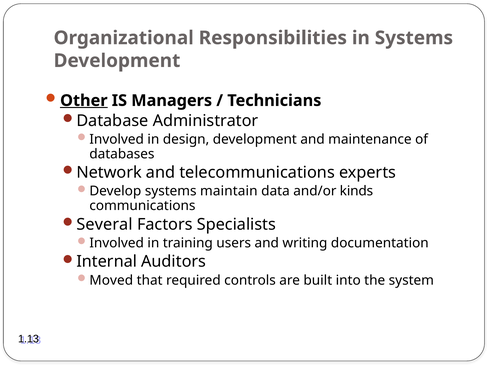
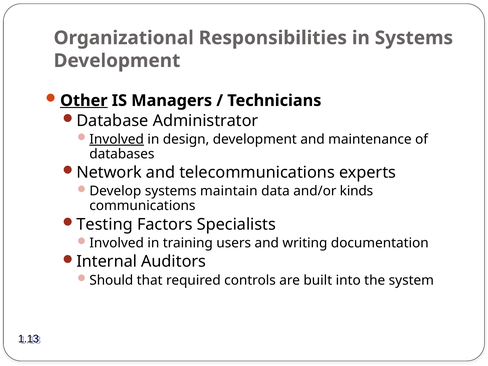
Involved underline: none -> present (117, 139)
Several: Several -> Testing (105, 224)
Moved: Moved -> Should (111, 280)
